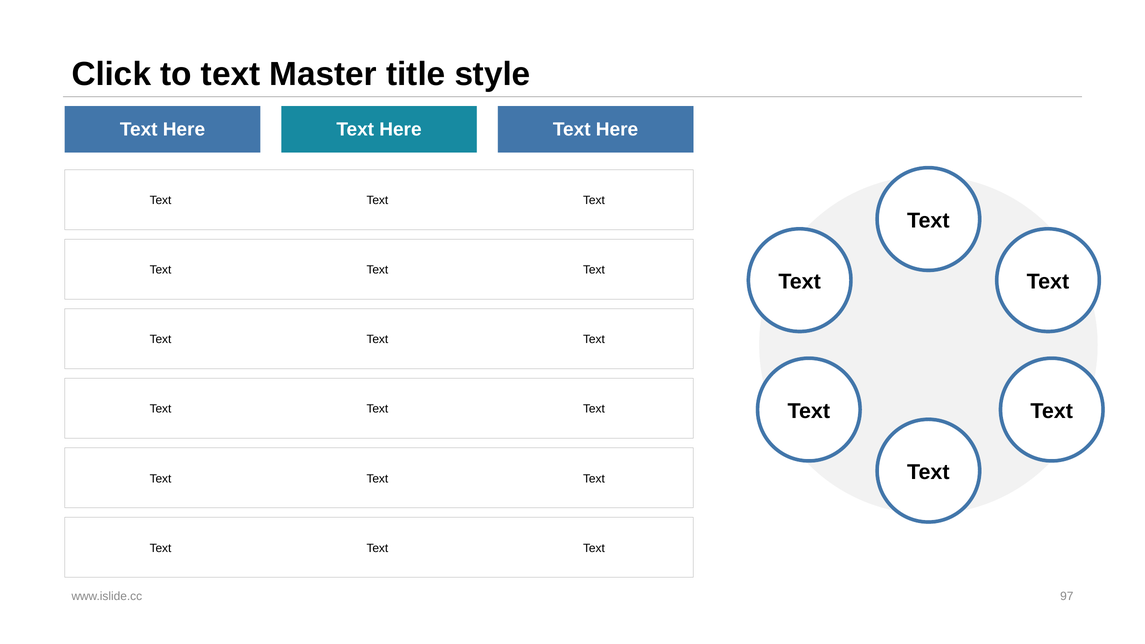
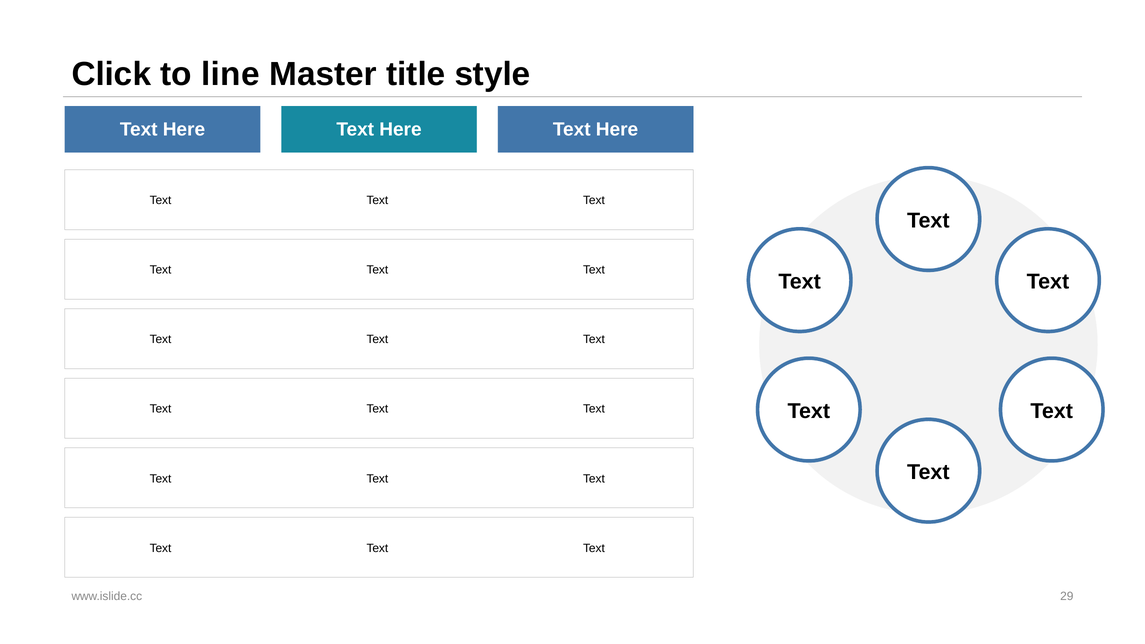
to text: text -> line (230, 74)
97: 97 -> 29 (1067, 597)
